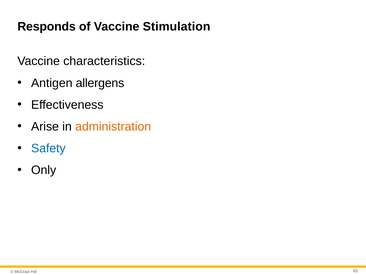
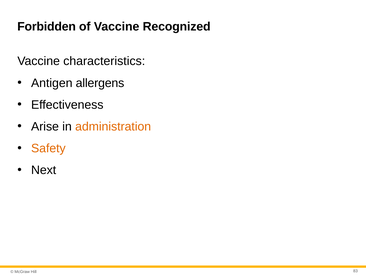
Responds: Responds -> Forbidden (47, 27)
Stimulation: Stimulation -> Recognized (177, 27)
Safety colour: blue -> orange (48, 148)
Only: Only -> Next (44, 170)
